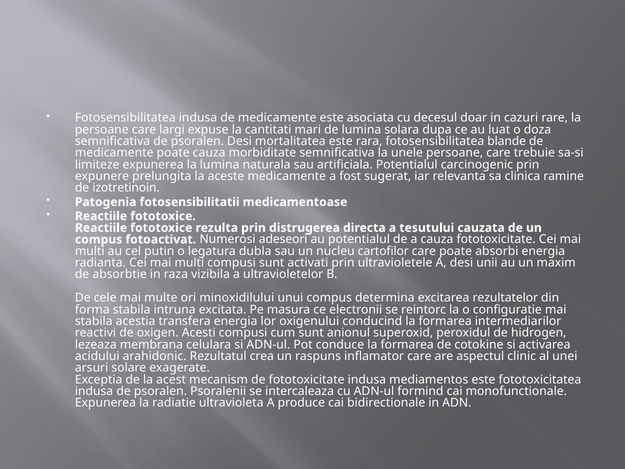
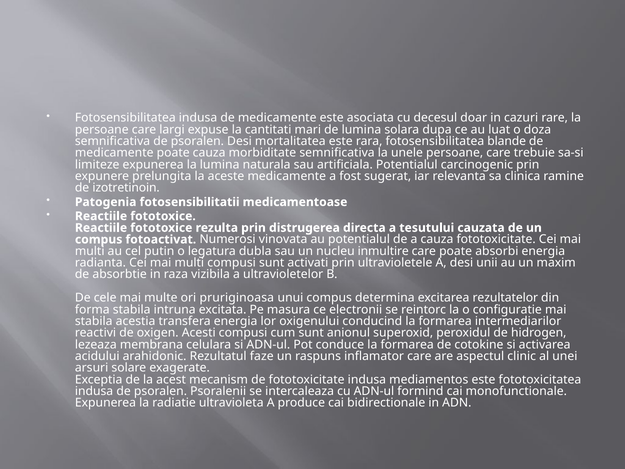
adeseori: adeseori -> vinovata (283, 239)
cartofilor: cartofilor -> inmultire (383, 251)
minoxidilului: minoxidilului -> pruriginoasa (237, 298)
crea: crea -> faze (262, 356)
